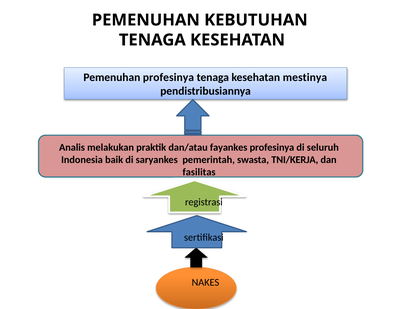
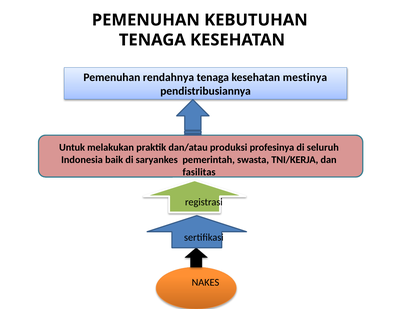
Pemenuhan profesinya: profesinya -> rendahnya (168, 77)
Analis: Analis -> Untuk (72, 147)
fayankes: fayankes -> produksi (229, 147)
